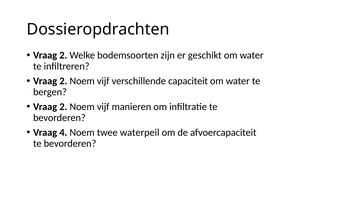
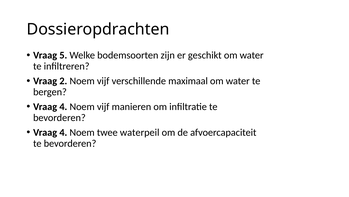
2: 2 -> 5 (63, 55)
capaciteit: capaciteit -> maximaal (188, 81)
2: 2 -> 4 (63, 106)
